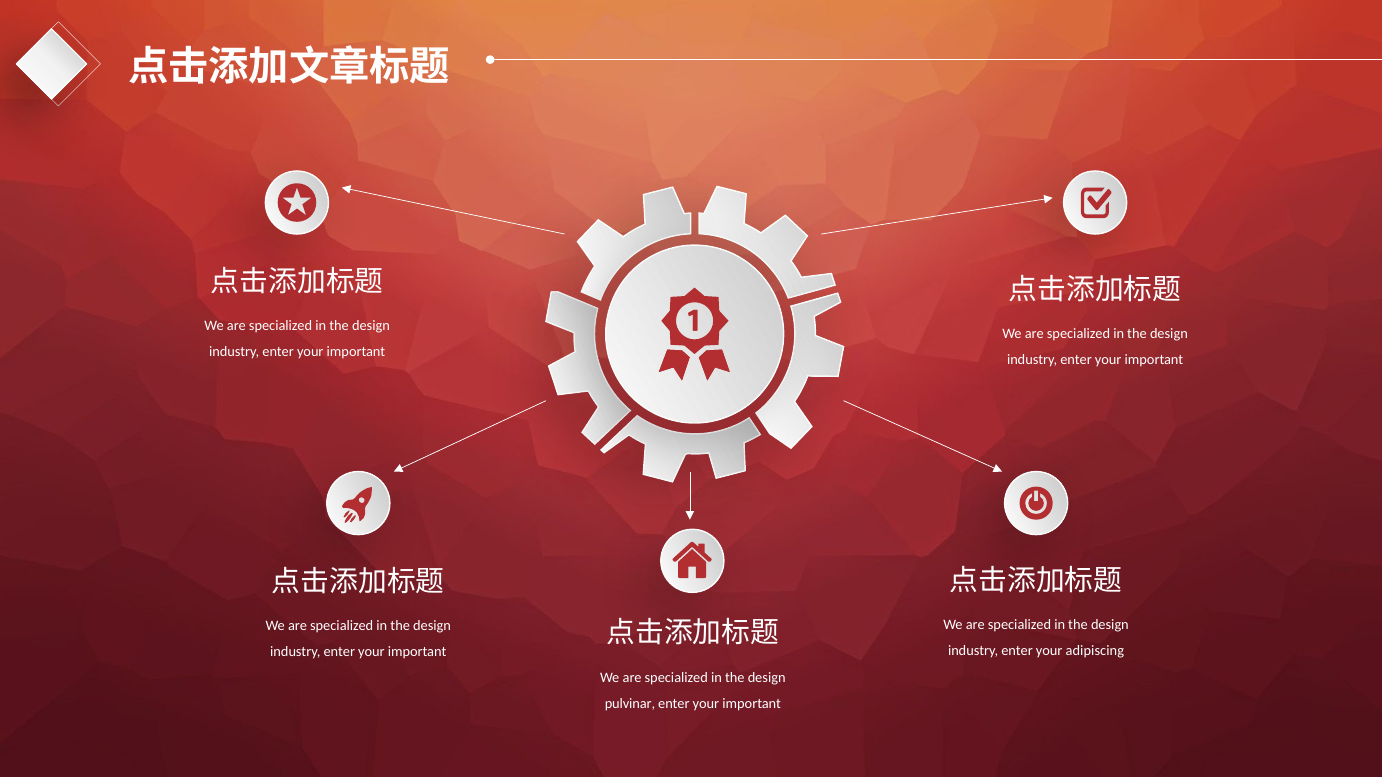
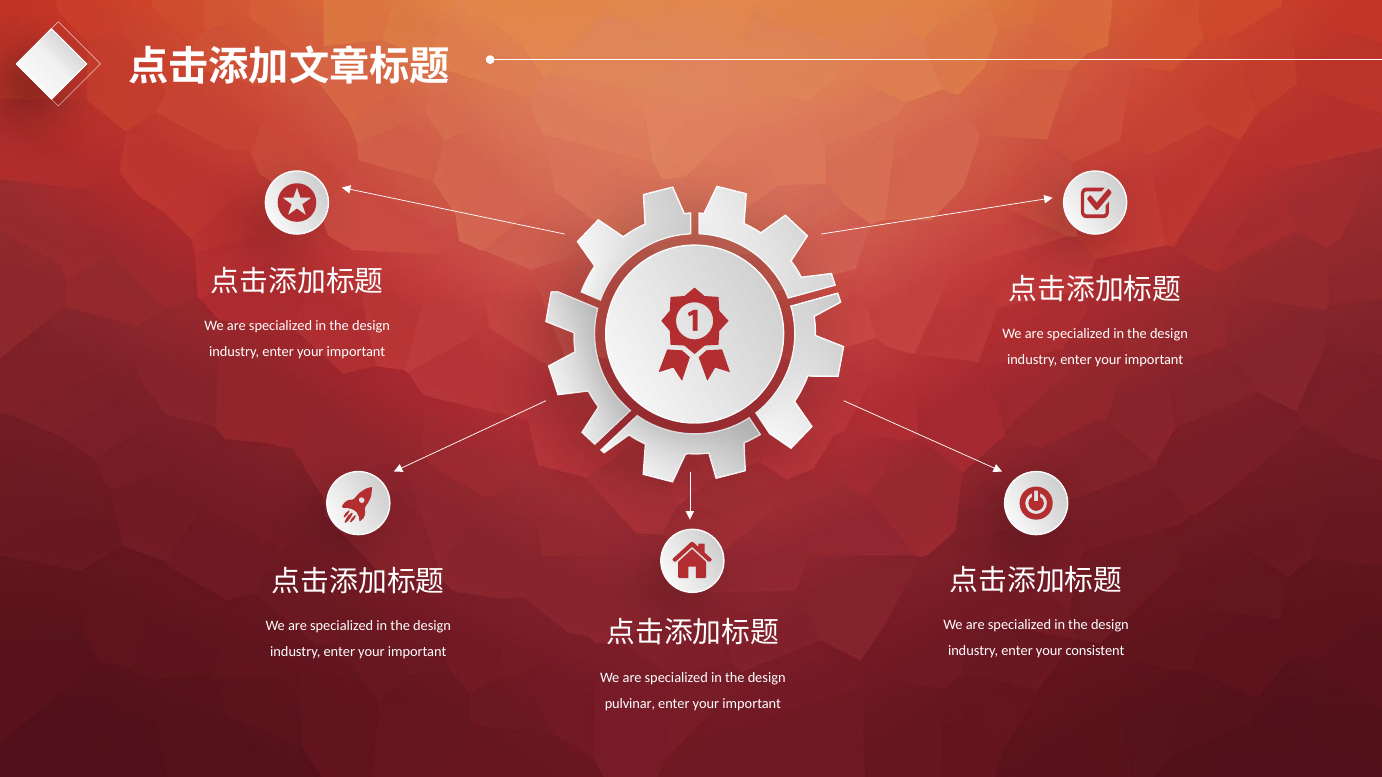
adipiscing: adipiscing -> consistent (1095, 651)
